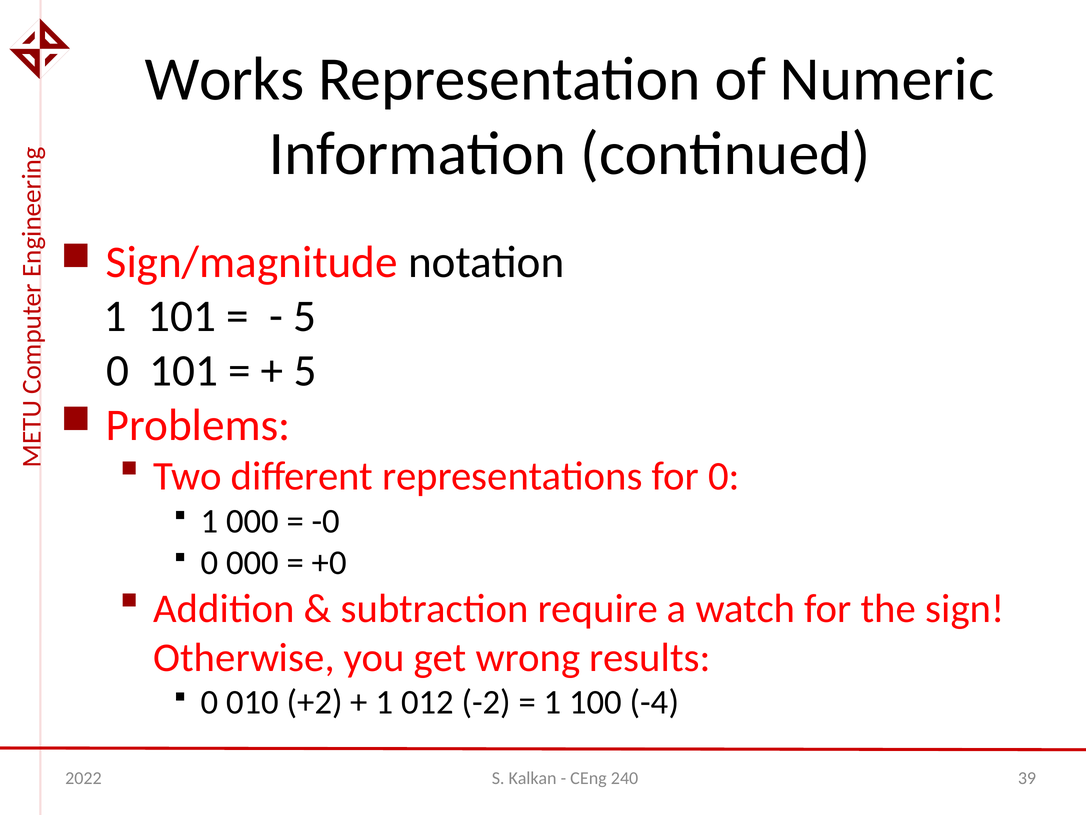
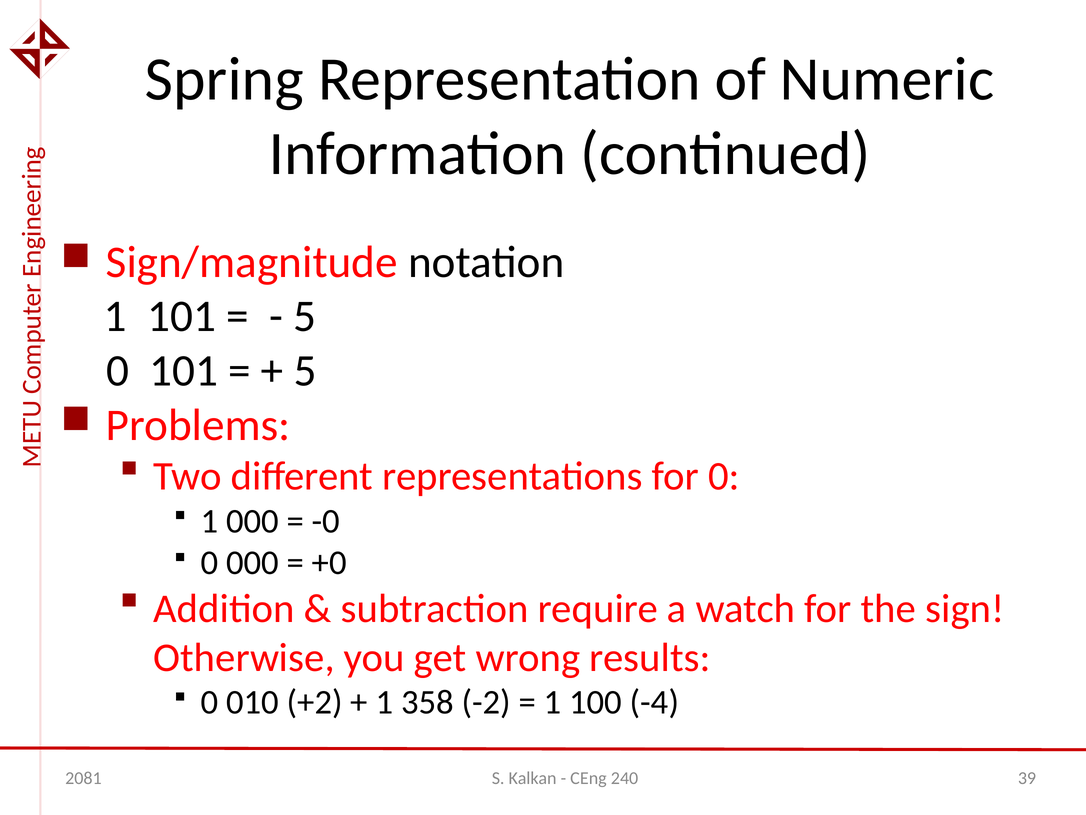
Works: Works -> Spring (224, 79)
012: 012 -> 358 (427, 702)
2022: 2022 -> 2081 (83, 778)
